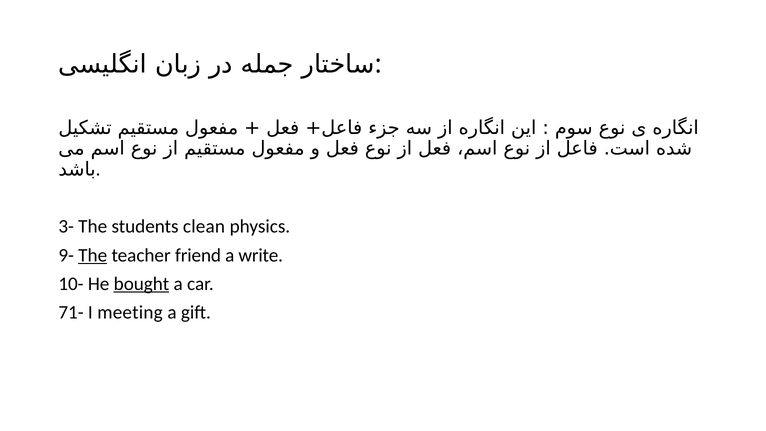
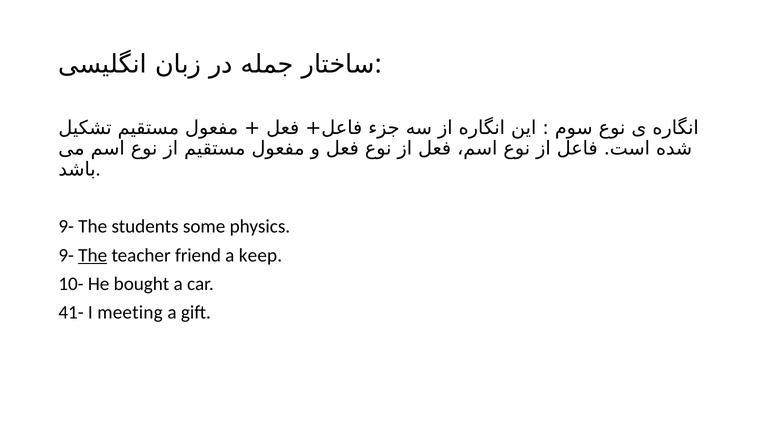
3-: 3- -> 9- (66, 226)
clean: clean -> some (204, 226)
write: write -> keep (261, 255)
bought underline: present -> none (142, 284)
71-: 71- -> 41- (71, 312)
